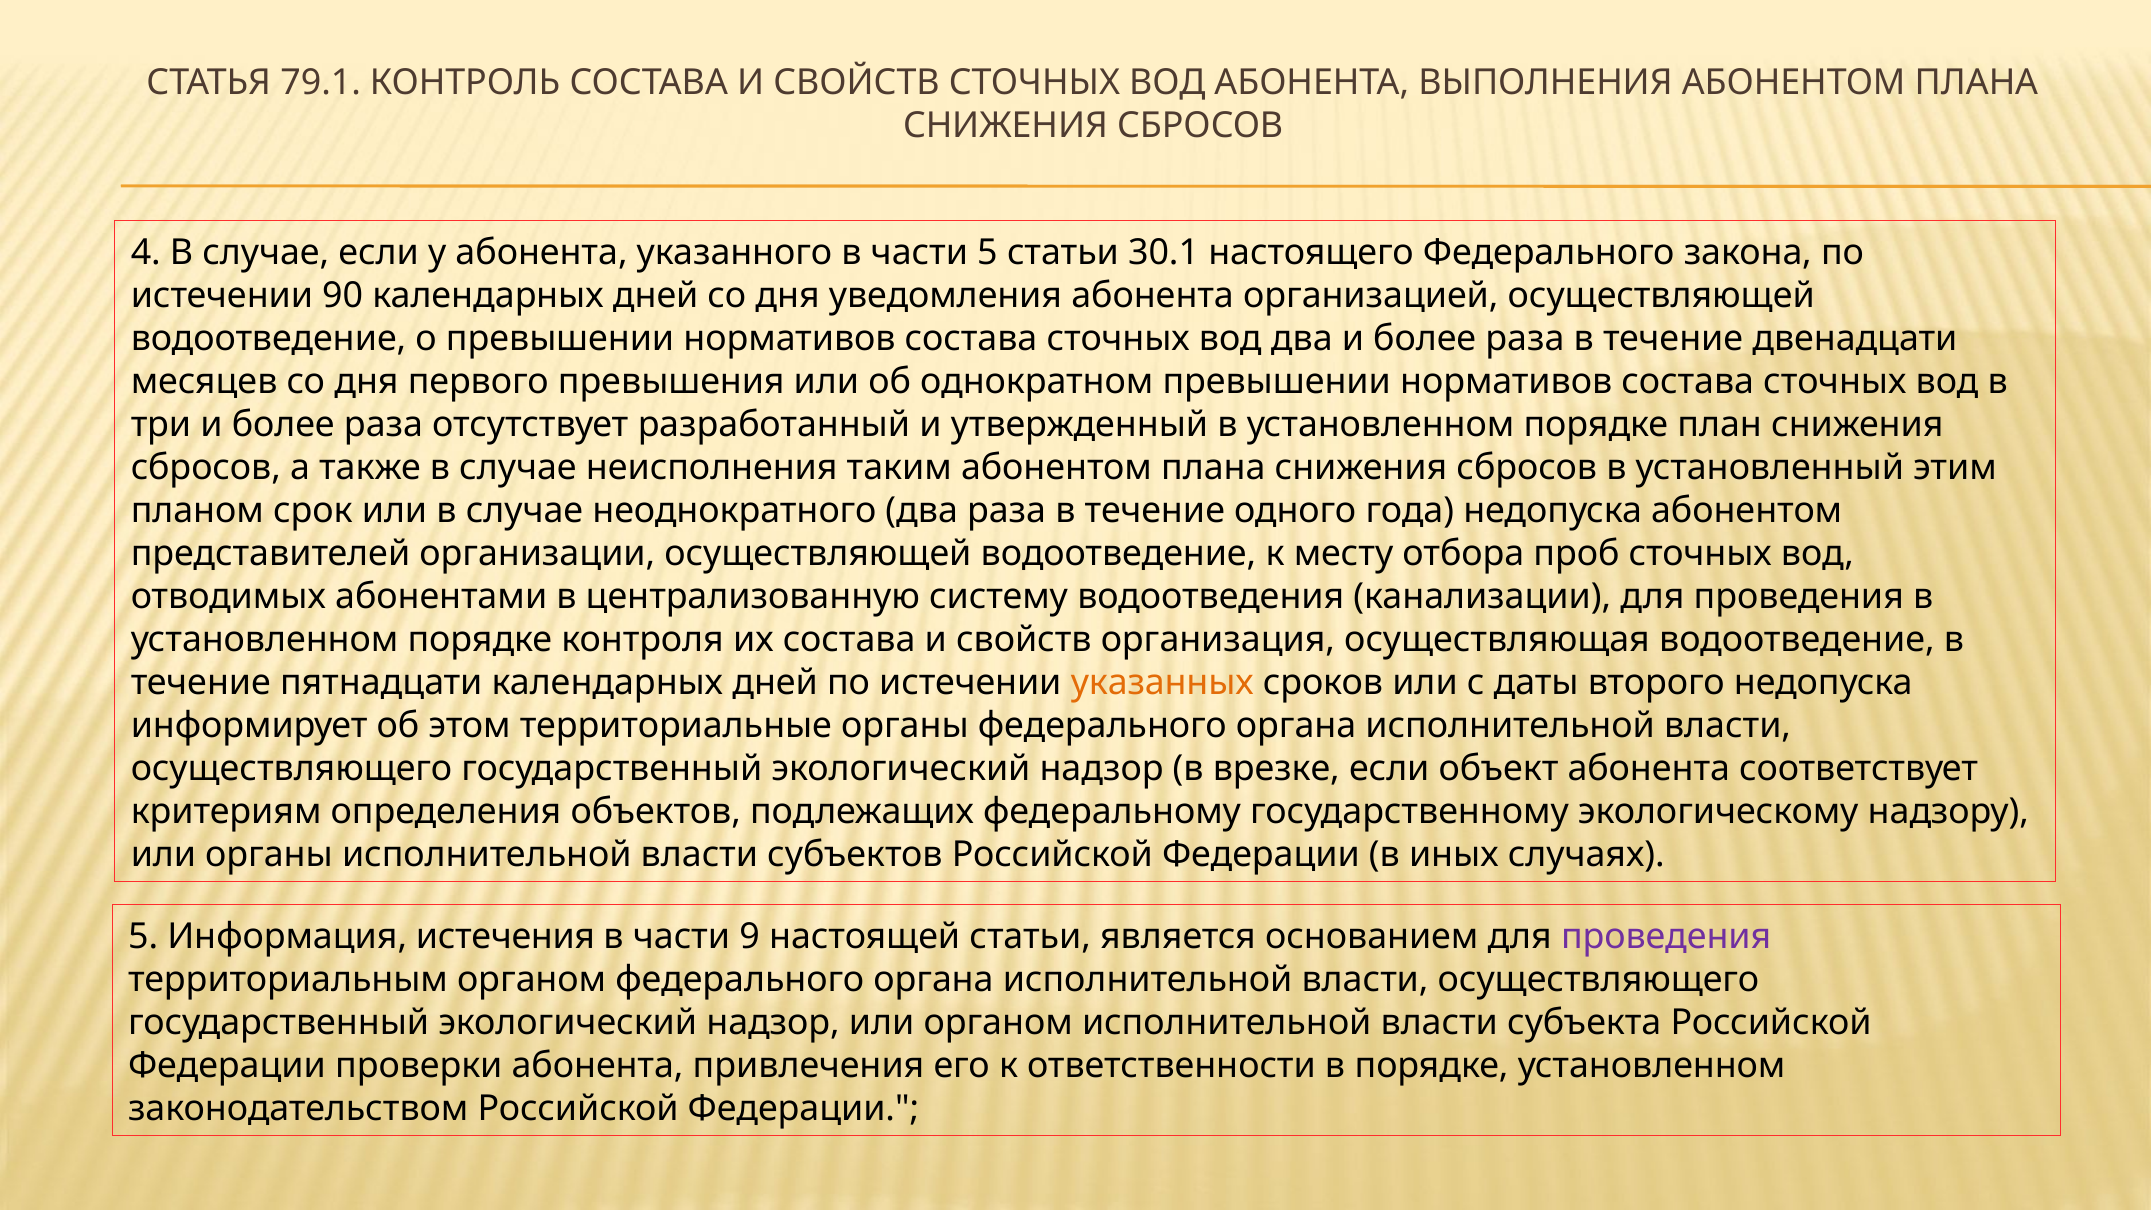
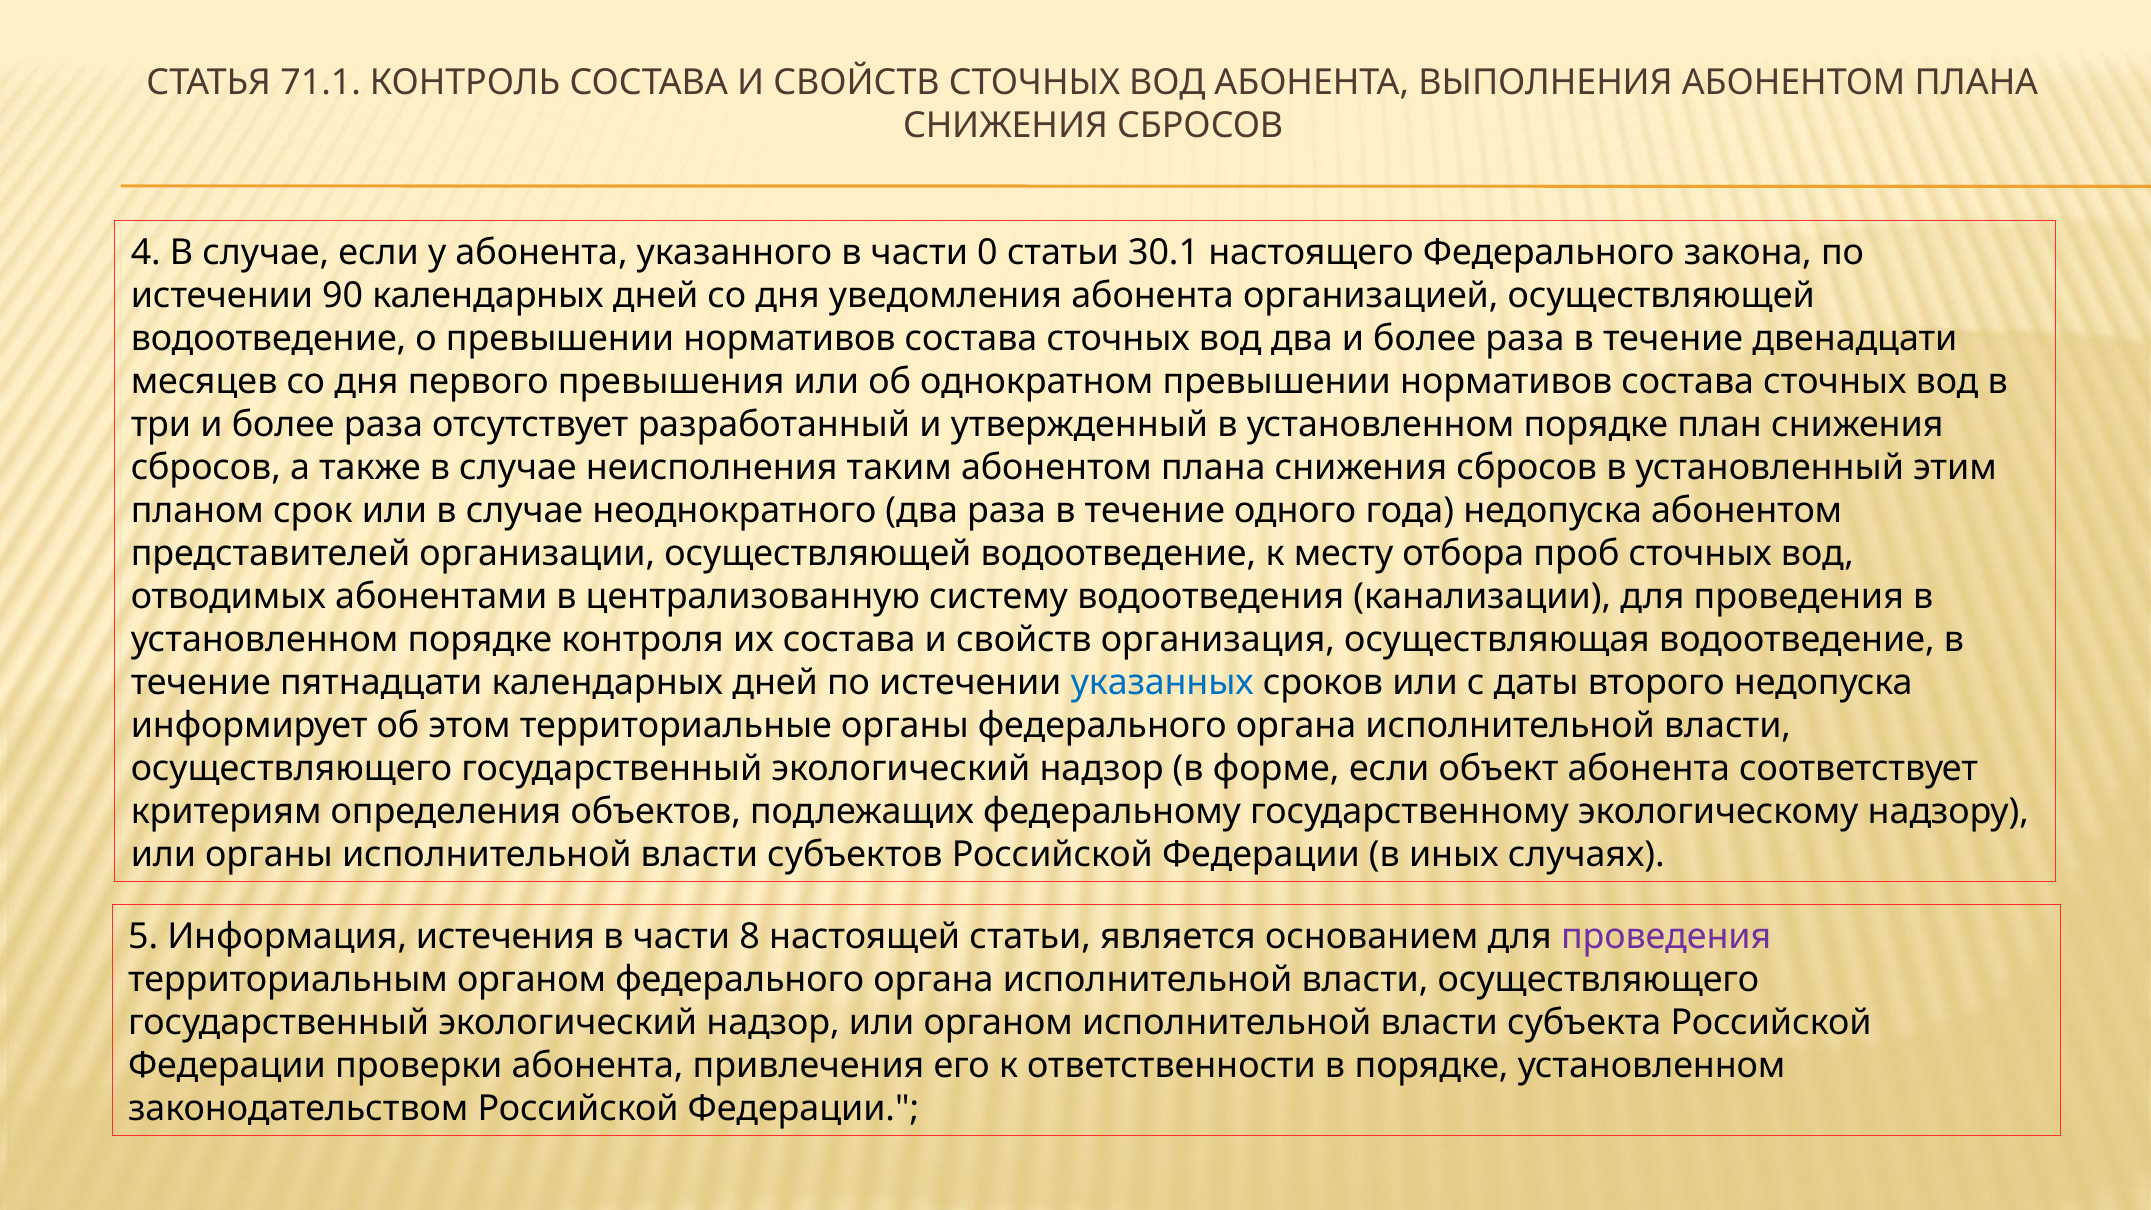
79.1: 79.1 -> 71.1 (321, 82)
части 5: 5 -> 0 (987, 253)
указанных colour: orange -> blue (1162, 683)
врезке: врезке -> форме (1276, 769)
9: 9 -> 8 (750, 937)
